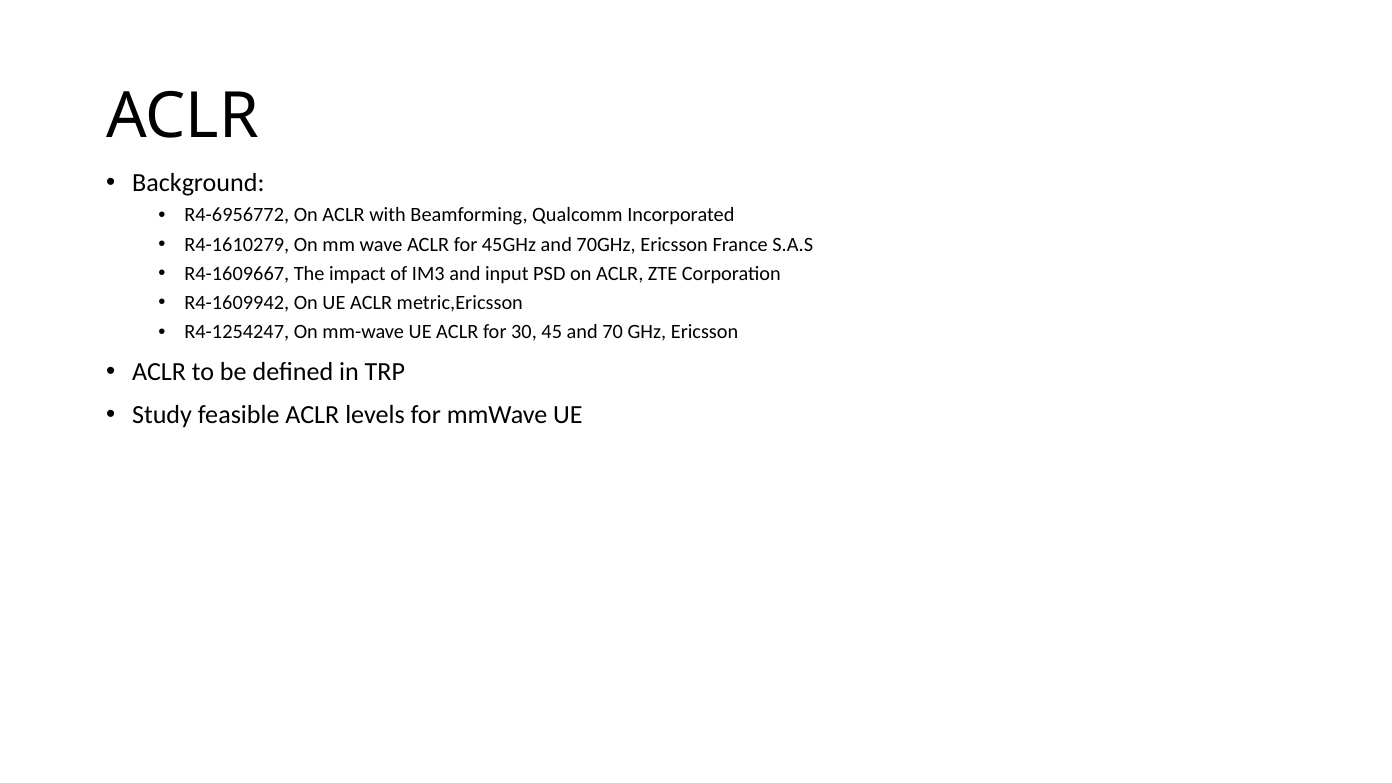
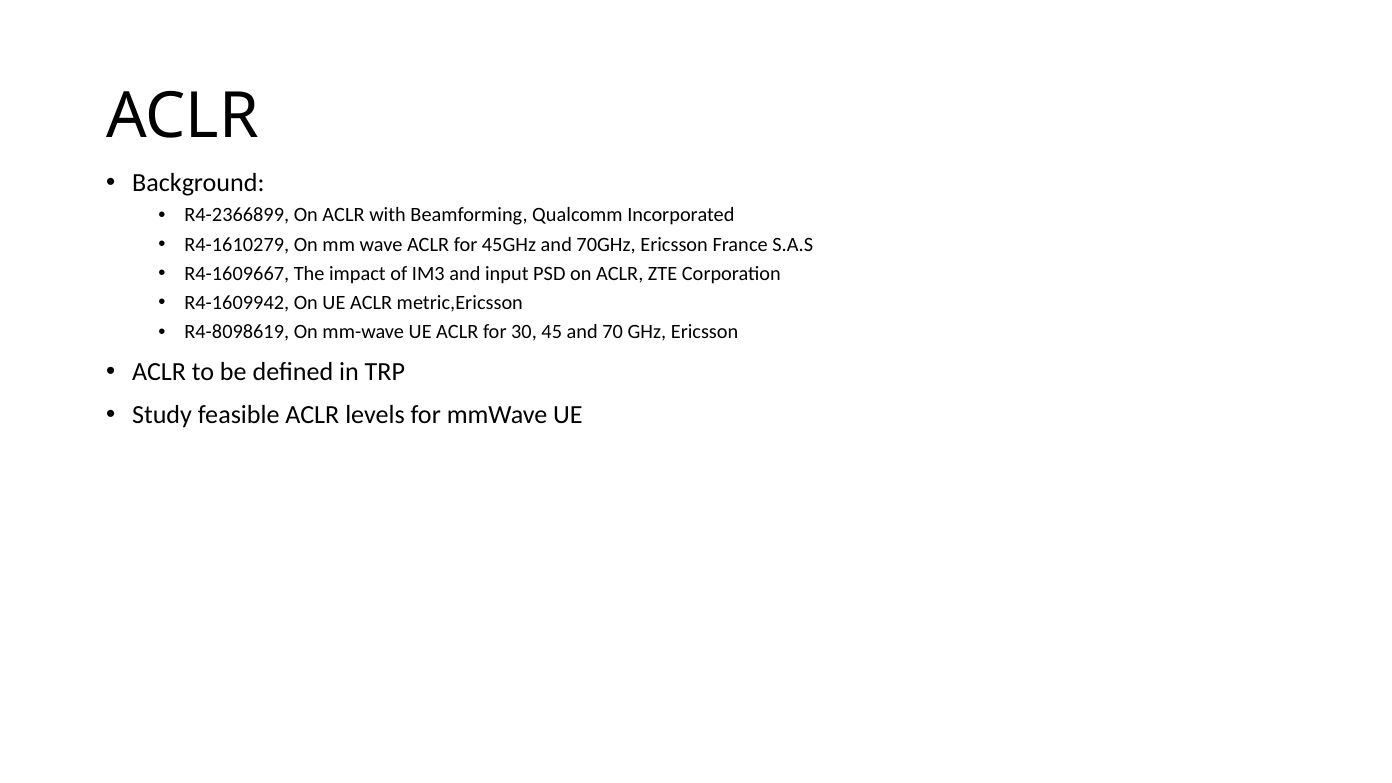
R4-6956772: R4-6956772 -> R4-2366899 (237, 215)
R4-1254247: R4-1254247 -> R4-8098619 (237, 332)
